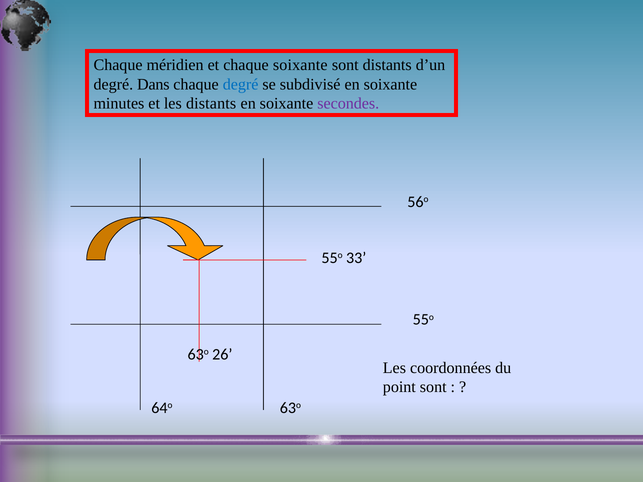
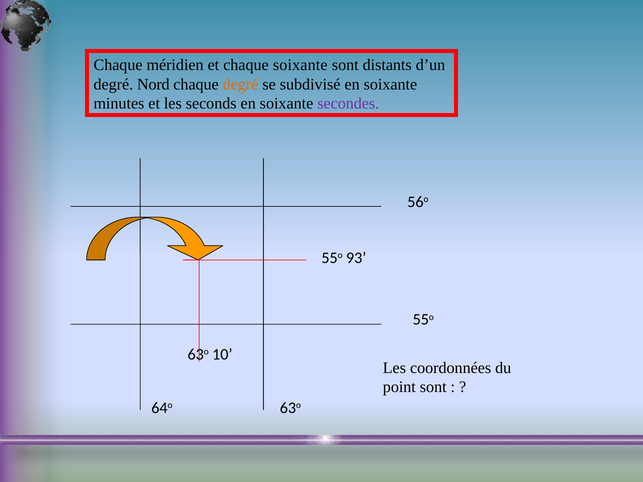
Dans: Dans -> Nord (153, 84)
degré colour: blue -> orange (241, 84)
les distants: distants -> seconds (211, 104)
33: 33 -> 93 (356, 258)
26: 26 -> 10 (222, 354)
